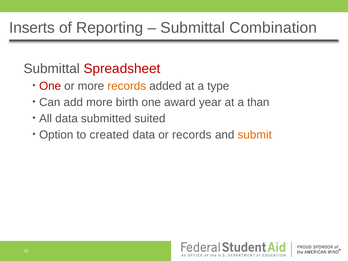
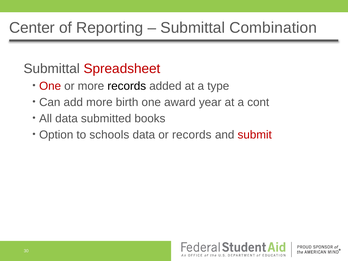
Inserts: Inserts -> Center (32, 28)
records colour: orange -> black (127, 86)
than: than -> cont (258, 102)
suited: suited -> books (150, 119)
created: created -> schools (109, 135)
submit colour: orange -> red (255, 135)
